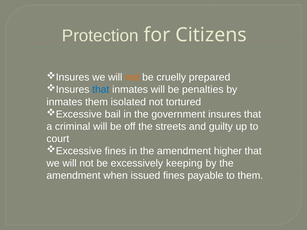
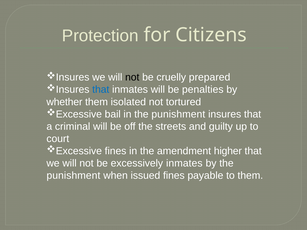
not colour: orange -> black (132, 77)
inmates: inmates -> whether (64, 102)
in the government: government -> punishment (178, 114)
excessively keeping: keeping -> inmates (184, 163)
amendment: amendment -> punishment (73, 176)
